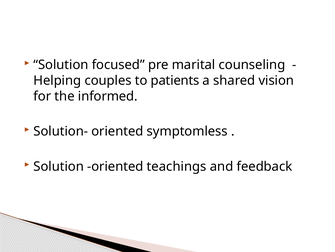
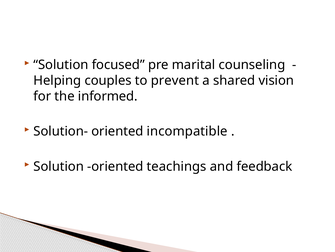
patients: patients -> prevent (175, 80)
symptomless: symptomless -> incompatible (187, 131)
